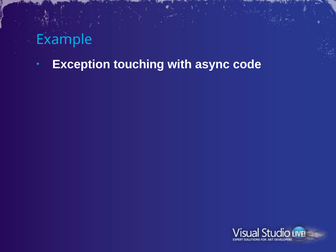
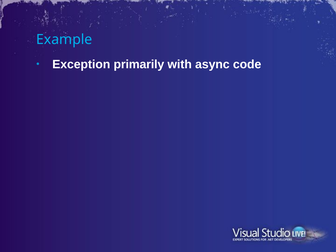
touching: touching -> primarily (139, 64)
